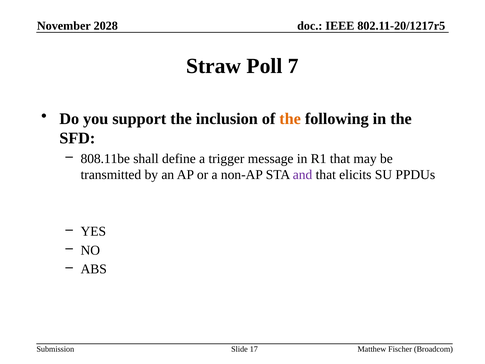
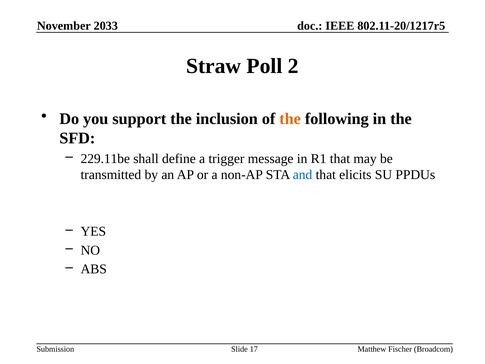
2028: 2028 -> 2033 (106, 26)
7: 7 -> 2 (293, 66)
808.11be: 808.11be -> 229.11be (105, 158)
and colour: purple -> blue (303, 175)
